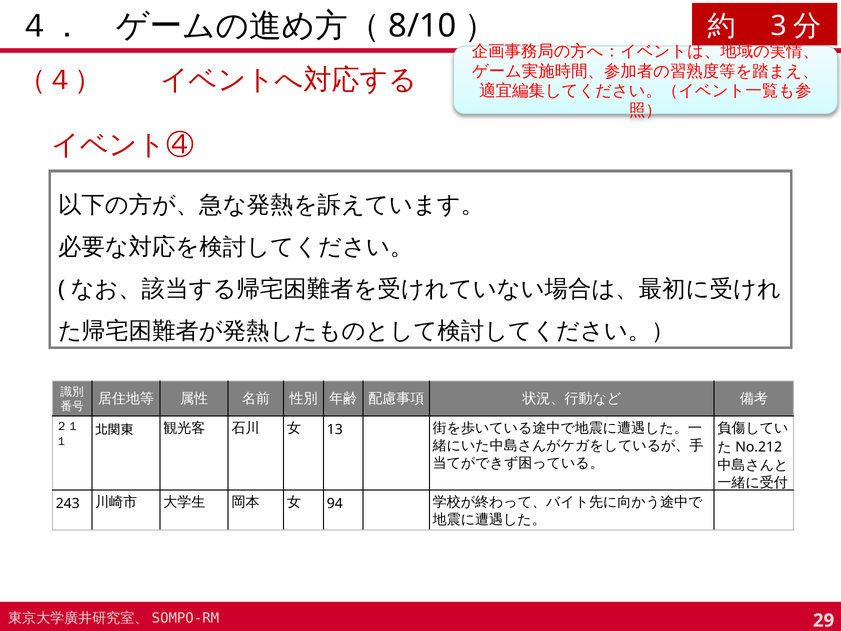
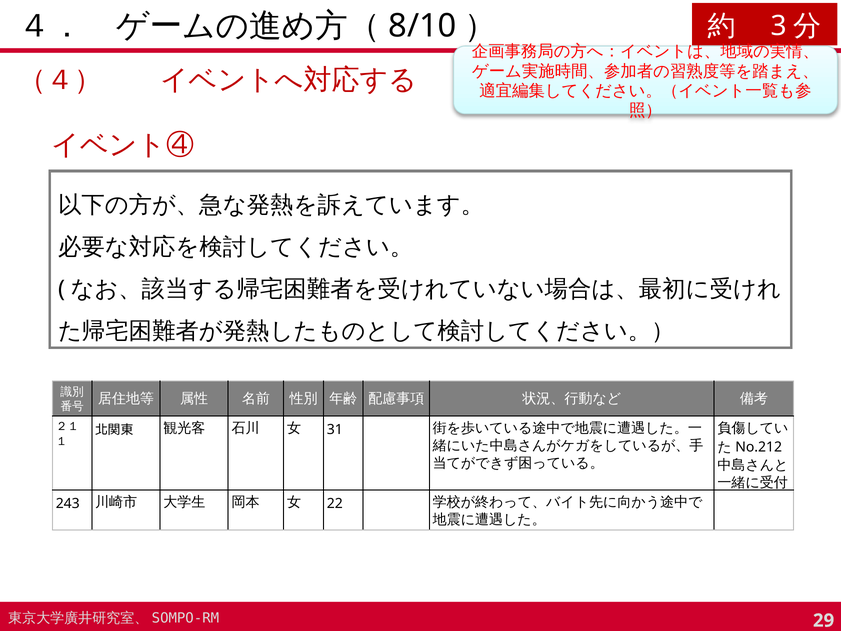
13: 13 -> 31 (335, 429)
94: 94 -> 22 (335, 503)
